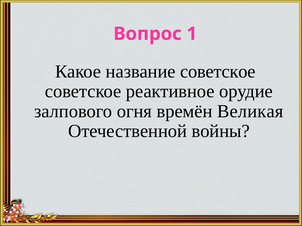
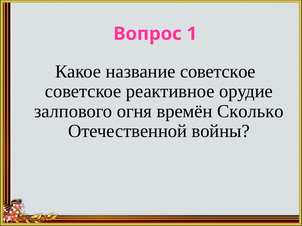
Великая: Великая -> Сколько (250, 112)
